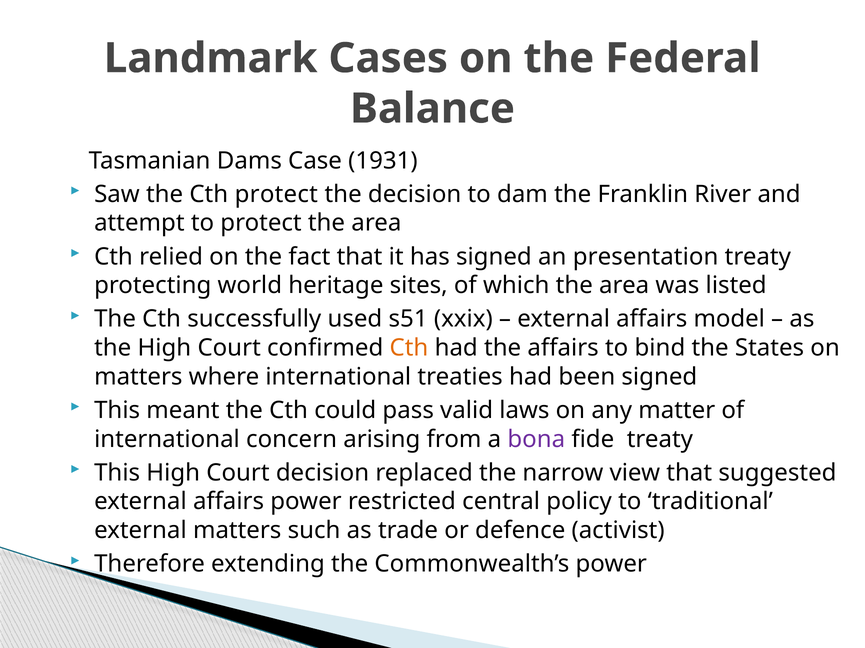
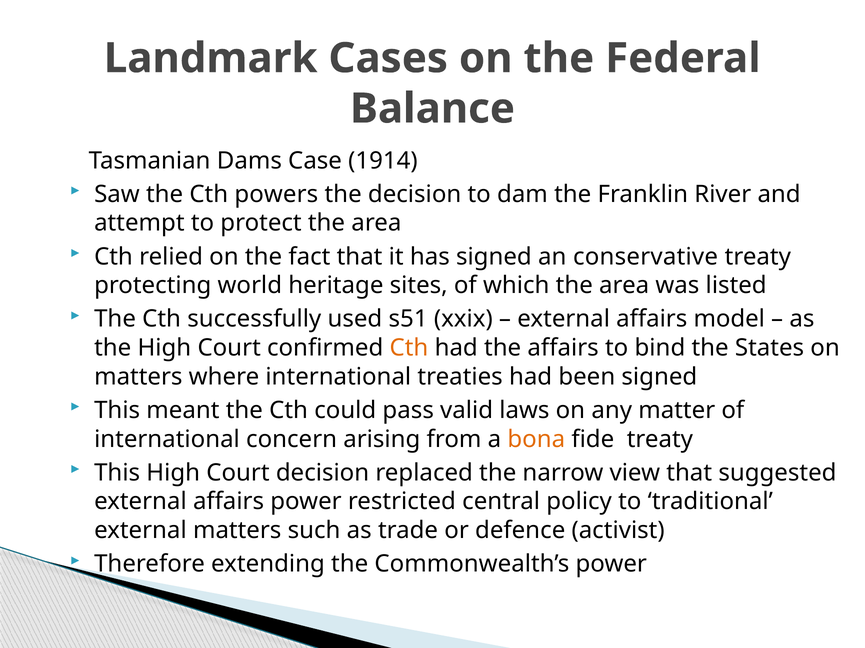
1931: 1931 -> 1914 (383, 161)
Cth protect: protect -> powers (276, 194)
presentation: presentation -> conservative (646, 257)
bona colour: purple -> orange (536, 440)
